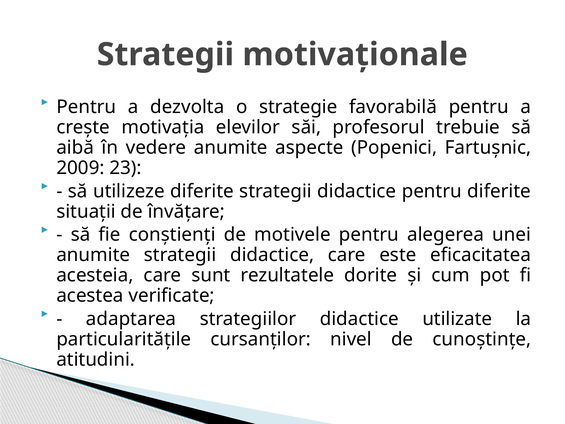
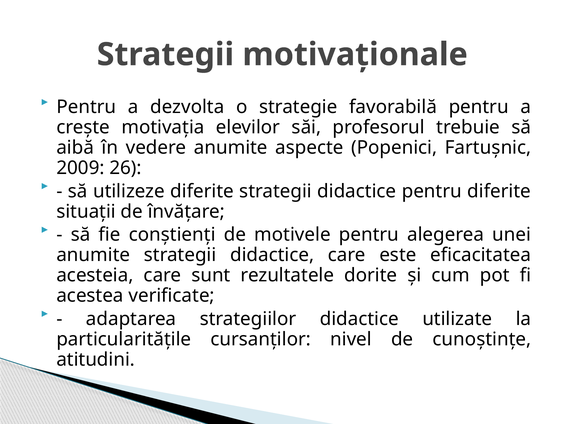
23: 23 -> 26 (125, 168)
